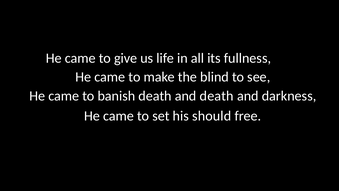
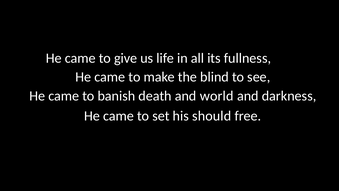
and death: death -> world (217, 96)
